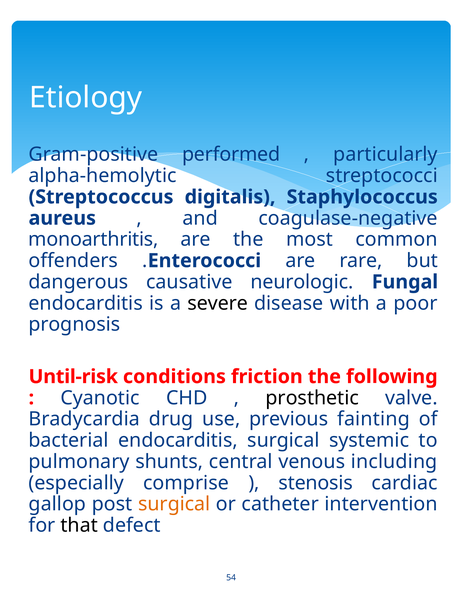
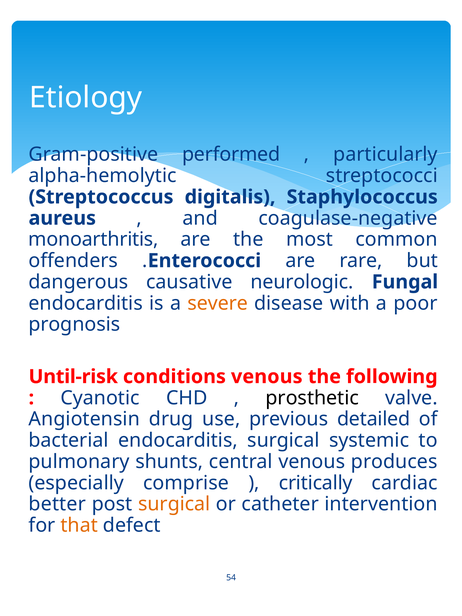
severe colour: black -> orange (218, 303)
conditions friction: friction -> venous (267, 377)
Bradycardia: Bradycardia -> Angiotensin (84, 419)
fainting: fainting -> detailed (374, 419)
including: including -> produces (394, 462)
stenosis: stenosis -> critically (316, 483)
gallop: gallop -> better (57, 504)
that colour: black -> orange (79, 525)
